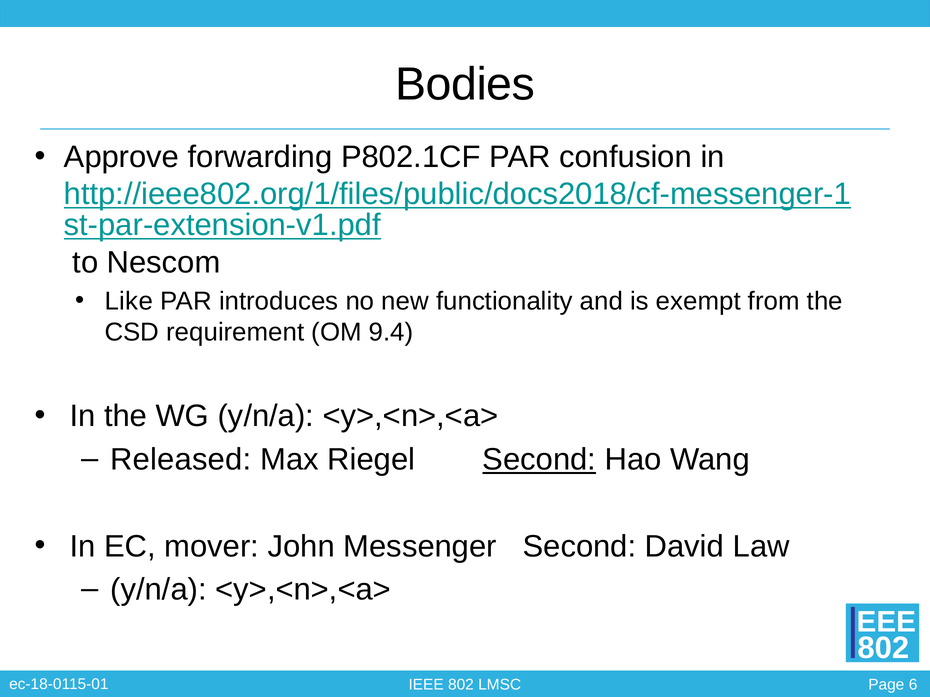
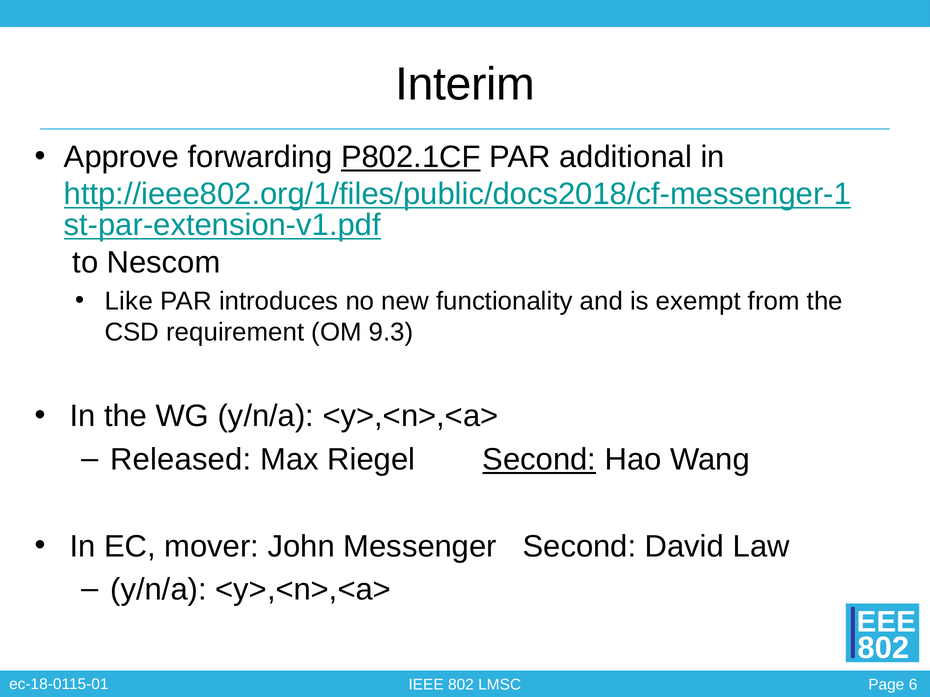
Bodies: Bodies -> Interim (465, 85)
P802.1CF underline: none -> present (411, 157)
confusion: confusion -> additional (626, 157)
9.4: 9.4 -> 9.3 (391, 332)
